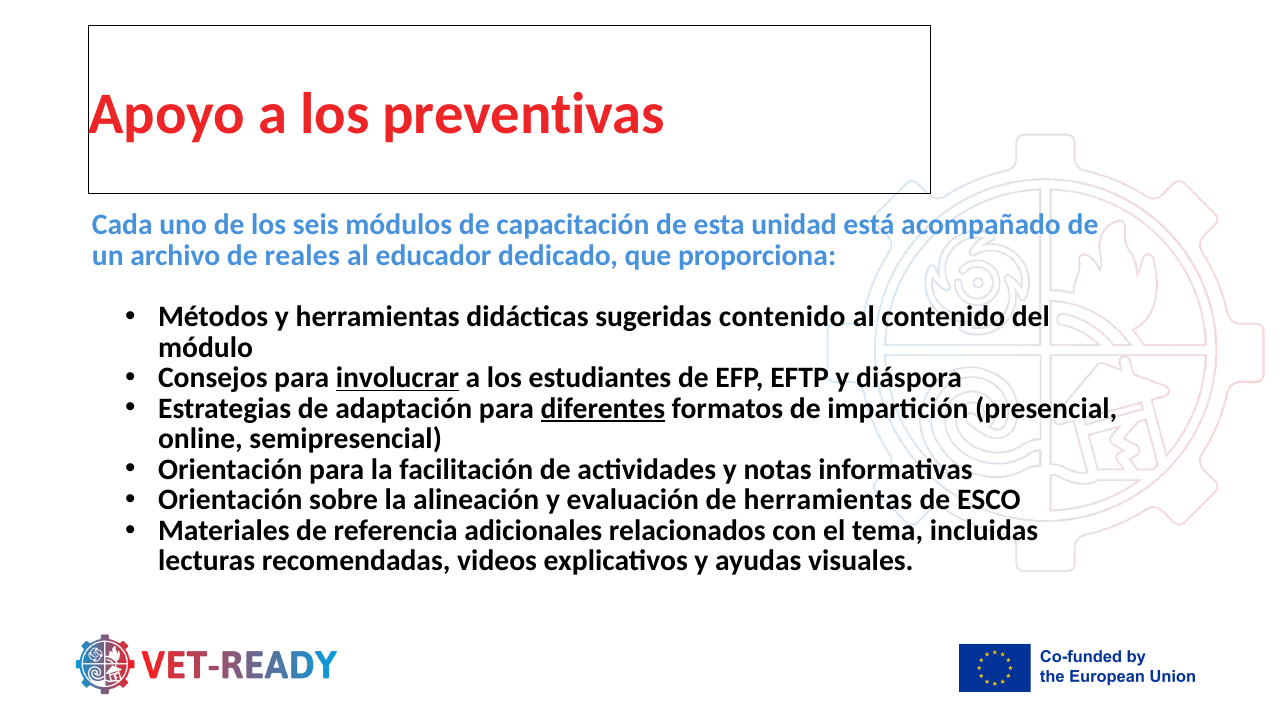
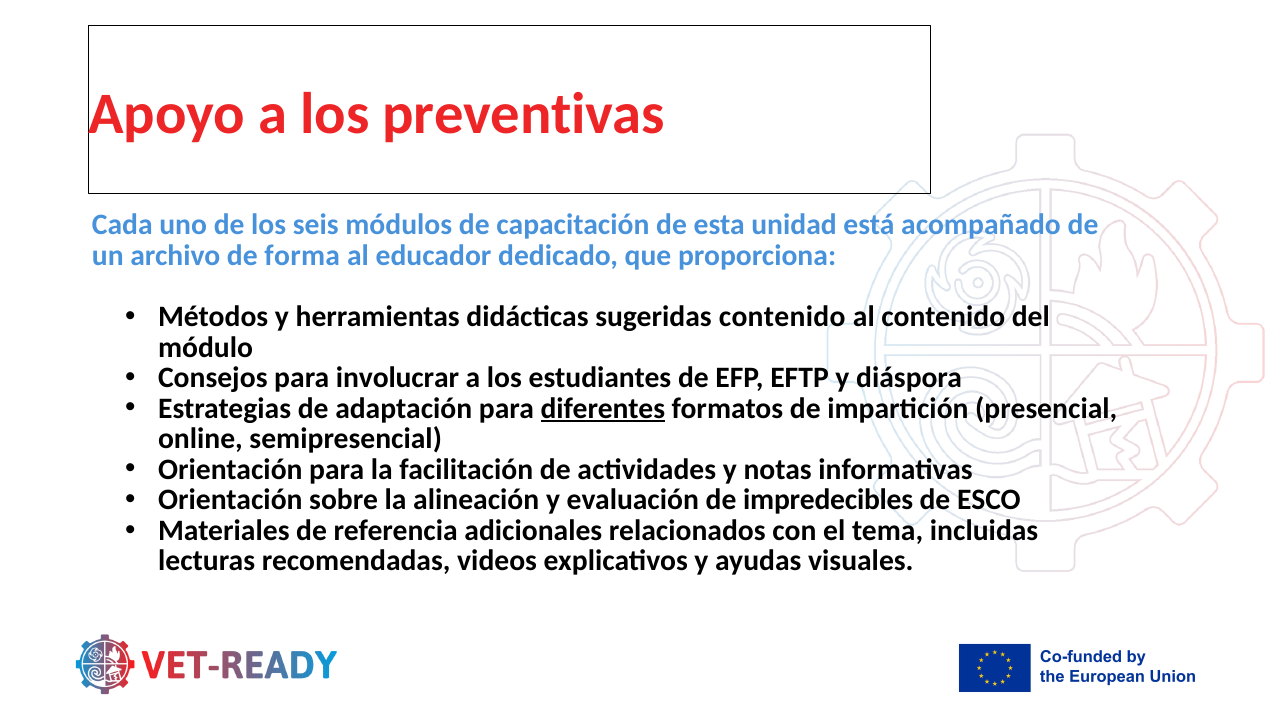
reales: reales -> forma (302, 256)
involucrar underline: present -> none (398, 378)
de herramientas: herramientas -> impredecibles (828, 500)
